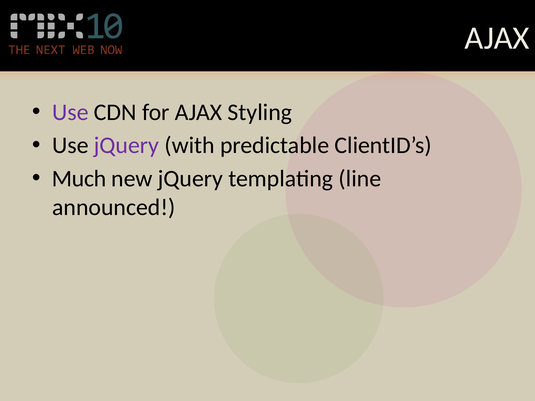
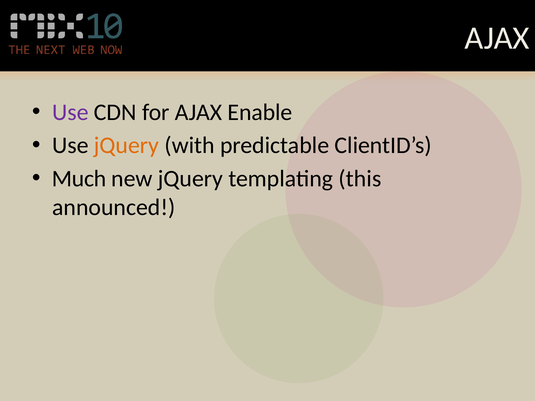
Styling: Styling -> Enable (260, 112)
jQuery colour: purple -> orange (126, 146)
line: line -> this (360, 179)
